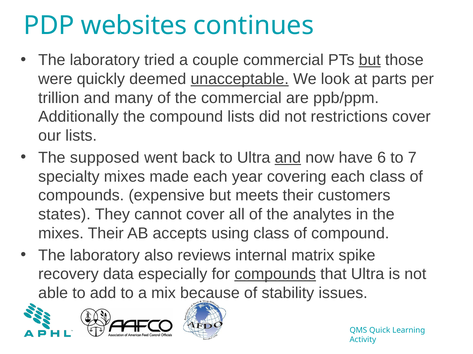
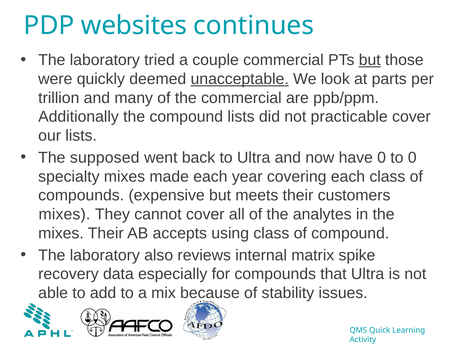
restrictions: restrictions -> practicable (349, 117)
and underline: present -> none (288, 158)
have 6: 6 -> 0 (382, 158)
to 7: 7 -> 0 (412, 158)
states: states -> mixes (64, 215)
compounds underline: present -> none (275, 275)
